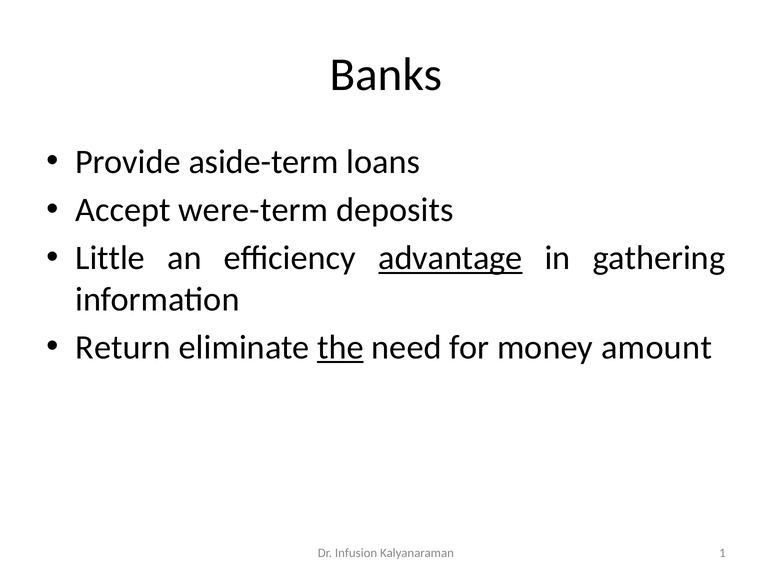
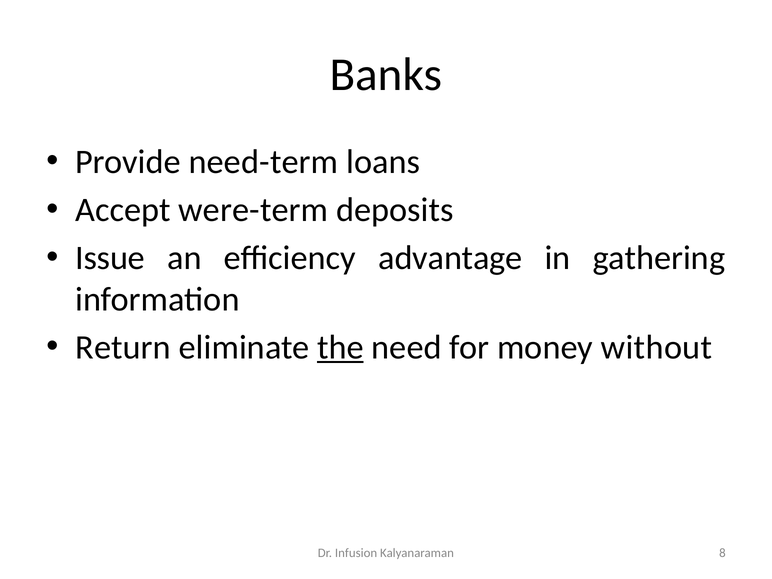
aside-term: aside-term -> need-term (263, 162)
Little: Little -> Issue (110, 258)
advantage underline: present -> none (450, 258)
amount: amount -> without (657, 347)
1: 1 -> 8 (722, 553)
